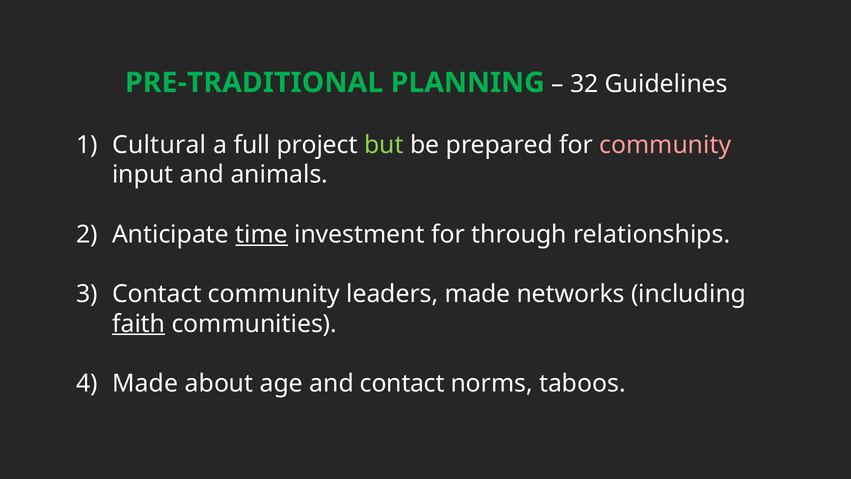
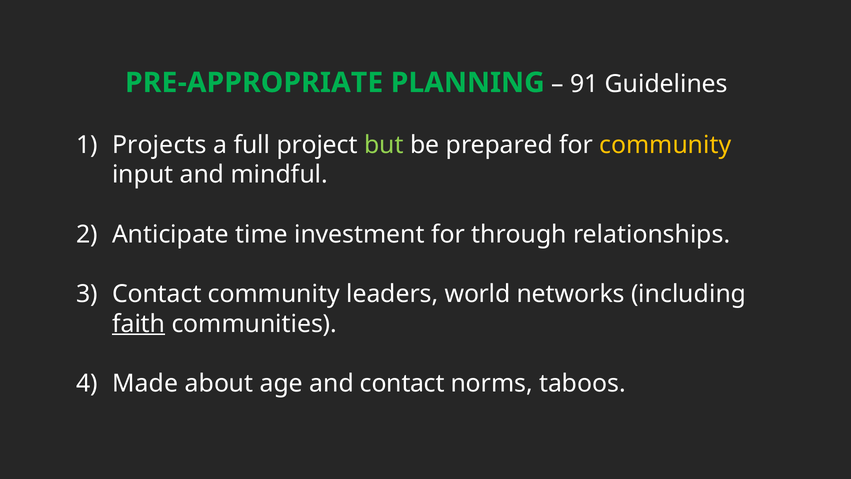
PRE-TRADITIONAL: PRE-TRADITIONAL -> PRE-APPROPRIATE (254, 83)
32: 32 -> 91 (584, 84)
Cultural: Cultural -> Projects (159, 145)
community colour: pink -> yellow (665, 145)
animals: animals -> mindful (279, 175)
time underline: present -> none (262, 234)
leaders made: made -> world (478, 294)
